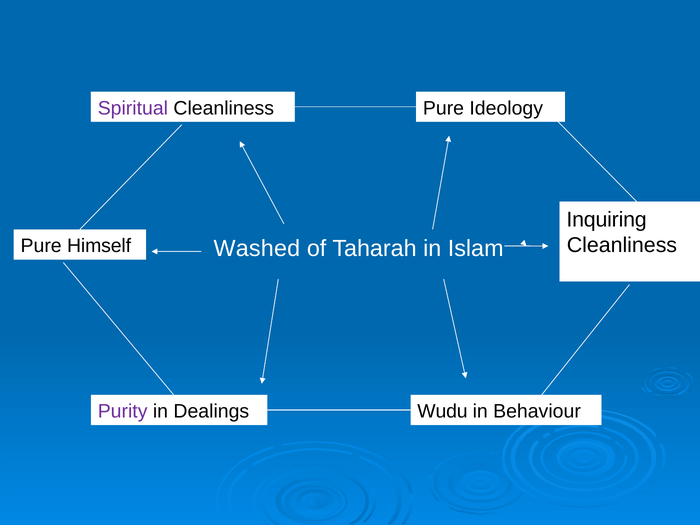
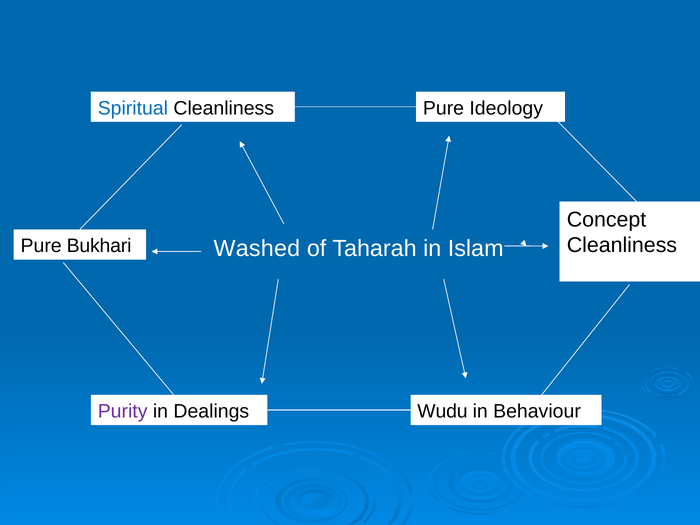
Spiritual colour: purple -> blue (133, 108)
Inquiring: Inquiring -> Concept (607, 220)
Himself: Himself -> Bukhari (99, 246)
